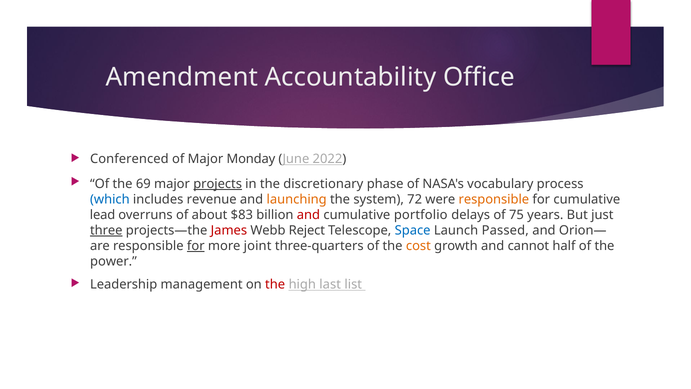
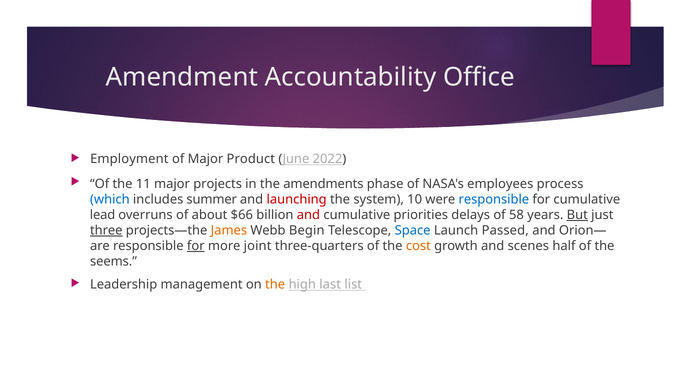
Conferenced: Conferenced -> Employment (129, 159)
Monday: Monday -> Product (251, 159)
69: 69 -> 11 (143, 184)
projects underline: present -> none (218, 184)
discretionary: discretionary -> amendments (323, 184)
vocabulary: vocabulary -> employees (500, 184)
revenue: revenue -> summer (212, 199)
launching colour: orange -> red (297, 199)
72: 72 -> 10 (415, 199)
responsible colour: orange -> blue (494, 199)
$83: $83 -> $66 (242, 215)
portfolio: portfolio -> priorities (421, 215)
75: 75 -> 58 (516, 215)
But underline: none -> present (577, 215)
James colour: red -> orange (229, 230)
Reject: Reject -> Begin (307, 230)
cannot: cannot -> scenes (528, 246)
power: power -> seems (114, 261)
the colour: red -> orange (275, 284)
